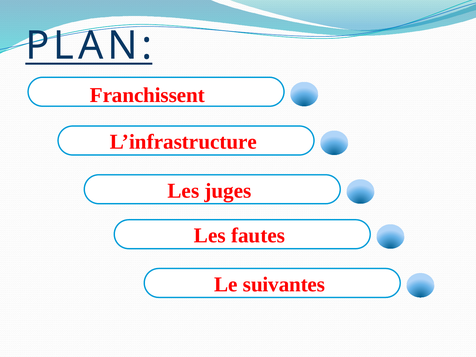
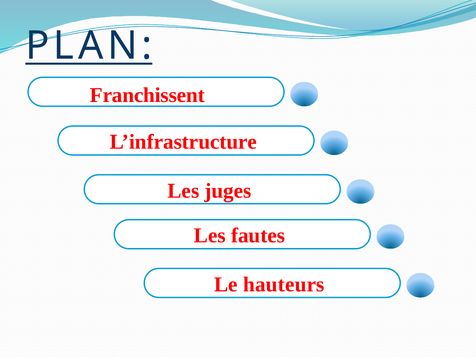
suivantes: suivantes -> hauteurs (284, 284)
